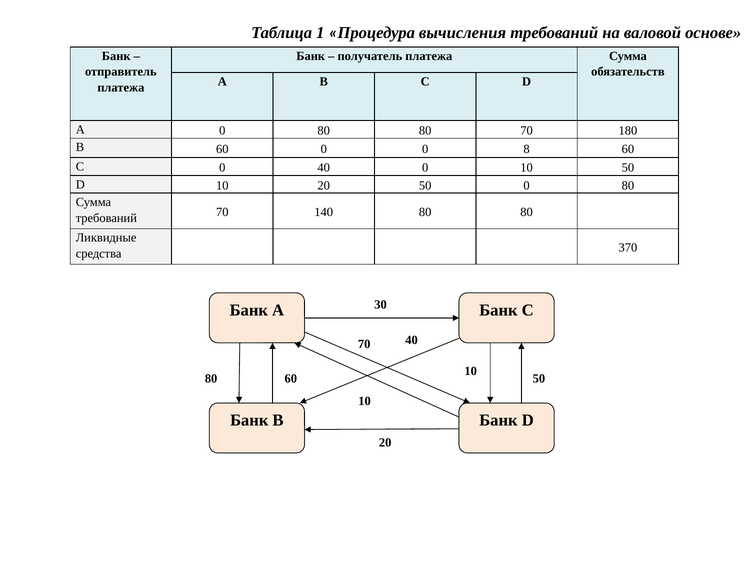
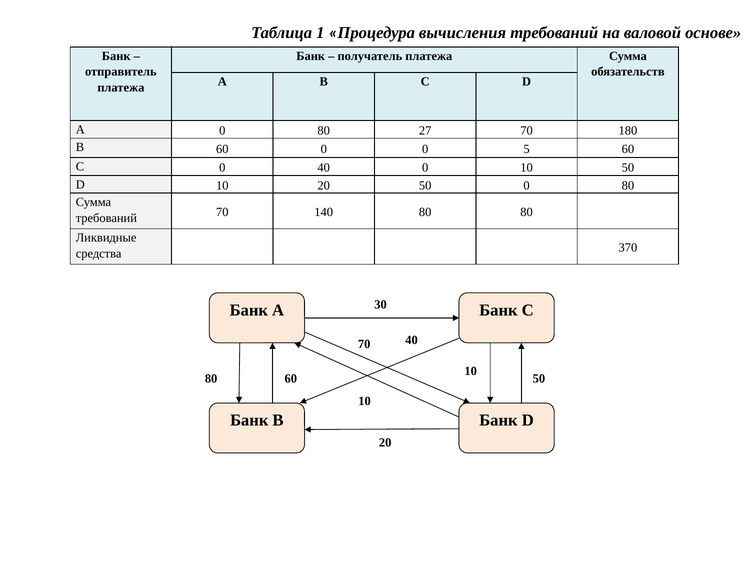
0 80 80: 80 -> 27 (425, 130)
8: 8 -> 5 (527, 149)
